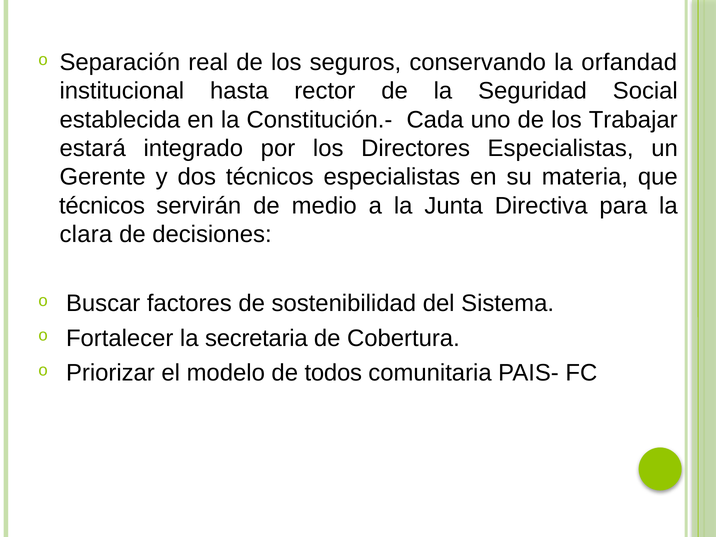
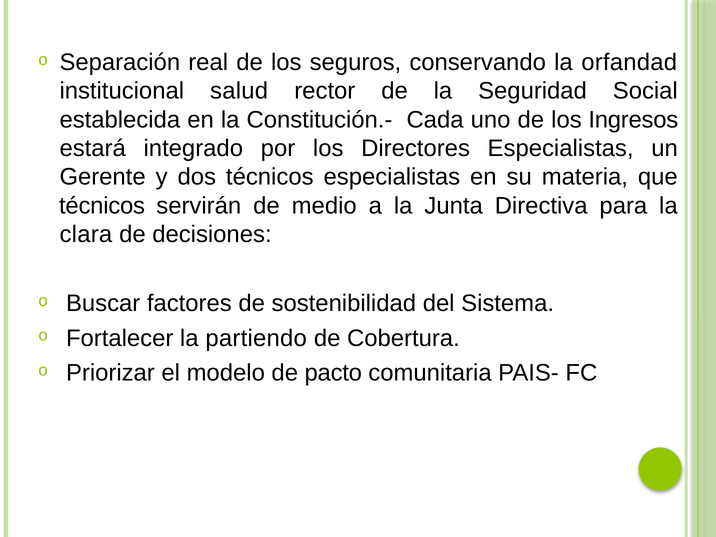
hasta: hasta -> salud (239, 91)
Trabajar: Trabajar -> Ingresos (633, 120)
secretaria: secretaria -> partiendo (256, 338)
todos: todos -> pacto (333, 373)
